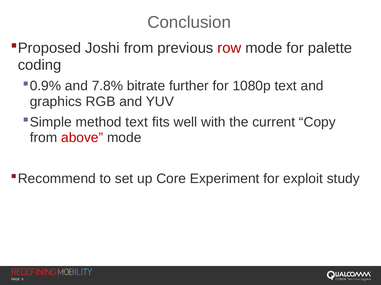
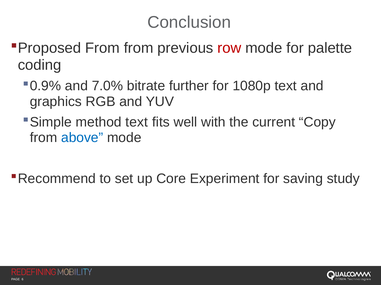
Joshi: Joshi -> From (102, 48)
7.8%: 7.8% -> 7.0% (107, 86)
above colour: red -> blue (82, 138)
exploit: exploit -> saving (303, 179)
